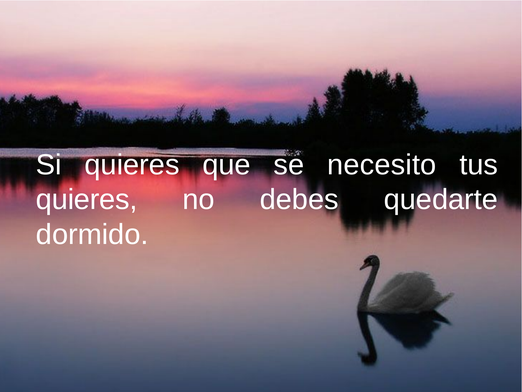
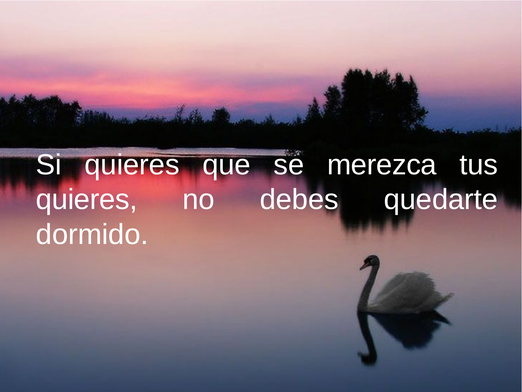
necesito: necesito -> merezca (382, 165)
